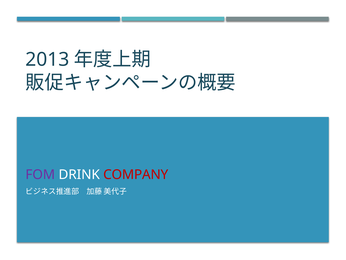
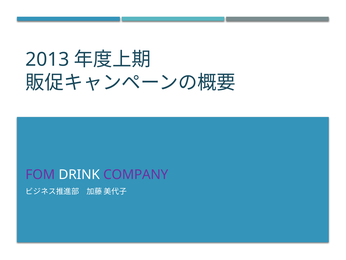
COMPANY colour: red -> purple (136, 174)
